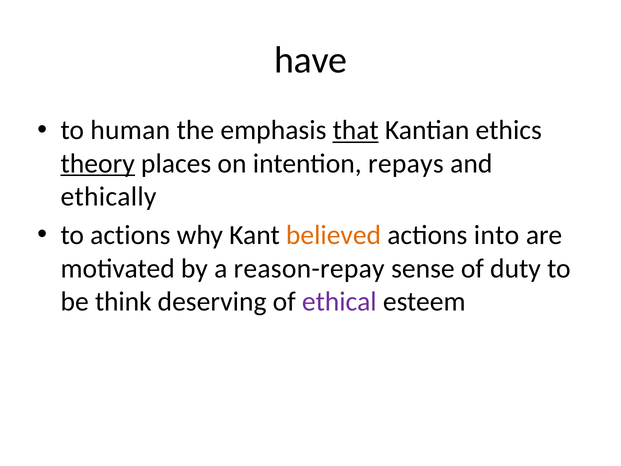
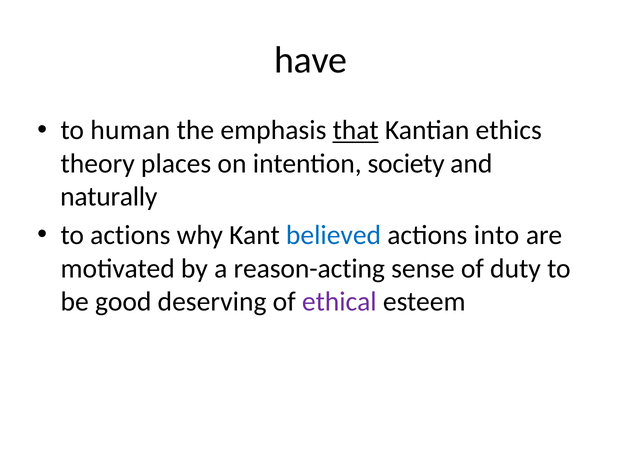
theory underline: present -> none (98, 163)
repays: repays -> society (406, 163)
ethically: ethically -> naturally (109, 197)
believed colour: orange -> blue (334, 235)
reason-repay: reason-repay -> reason-acting (309, 268)
think: think -> good (123, 301)
